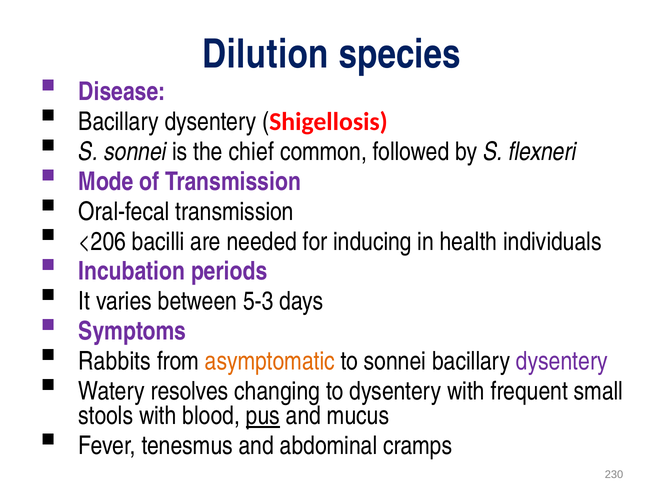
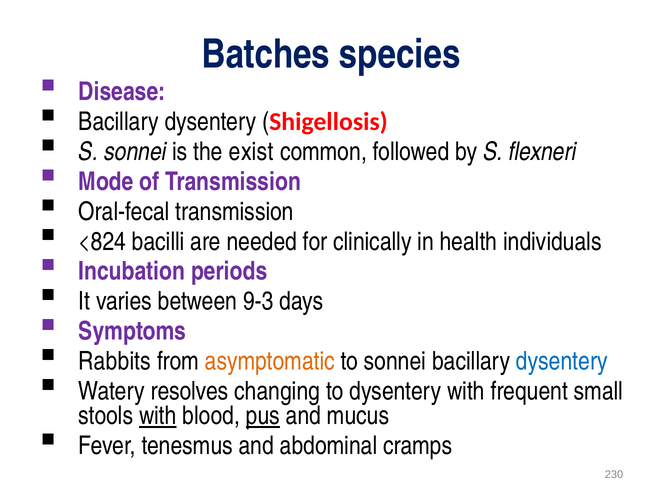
Dilution: Dilution -> Batches (266, 54)
chief: chief -> exist (251, 152)
<206: <206 -> <824 (102, 242)
inducing: inducing -> clinically (372, 242)
5-3: 5-3 -> 9-3 (258, 302)
dysentery colour: purple -> blue (562, 361)
with underline: none -> present (158, 416)
